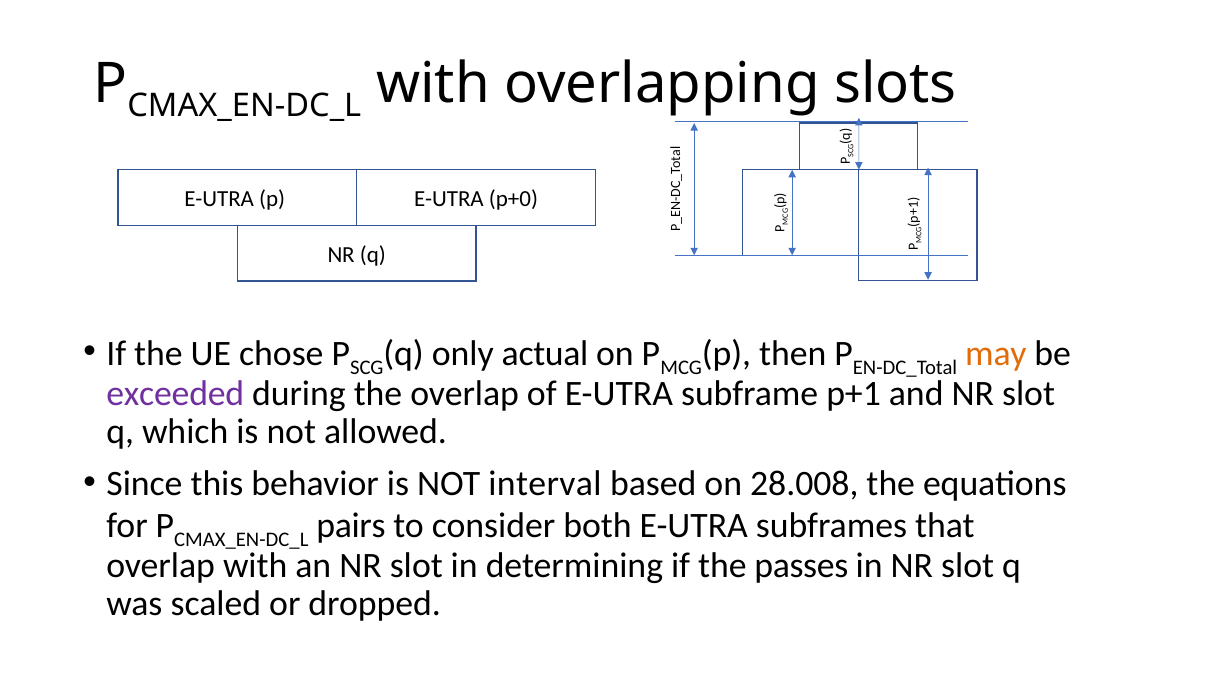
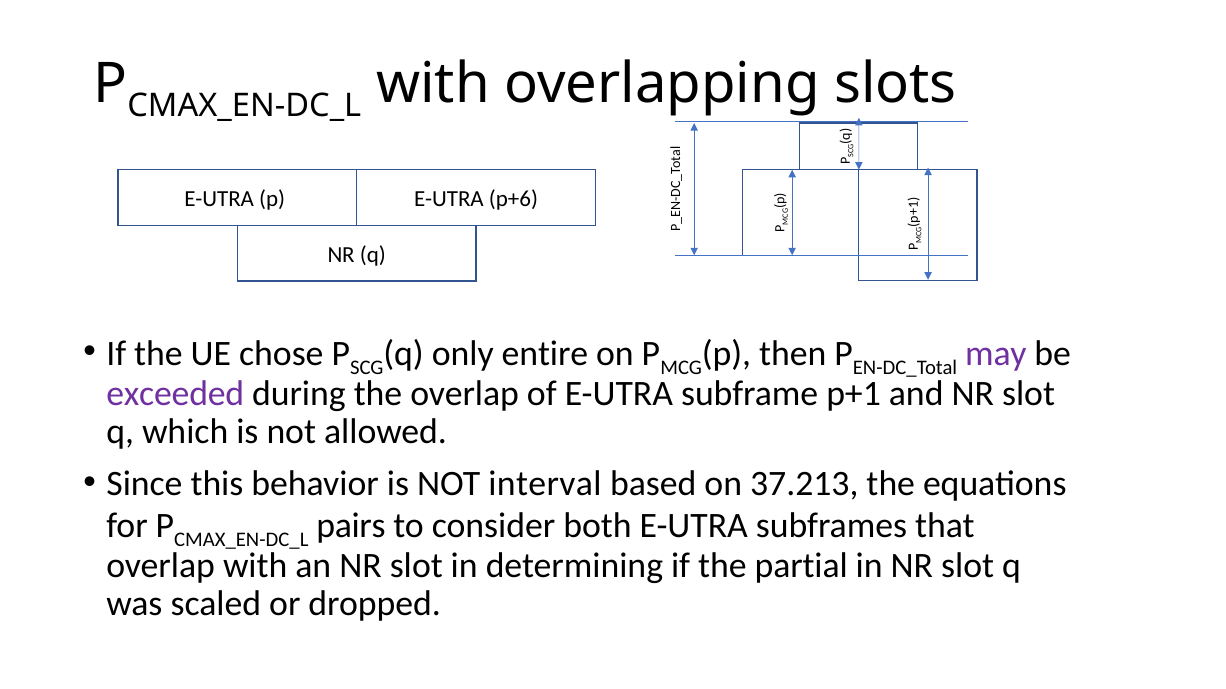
p+0: p+0 -> p+6 (513, 199)
actual: actual -> entire (545, 354)
may colour: orange -> purple (996, 354)
28.008: 28.008 -> 37.213 (804, 484)
passes: passes -> partial (801, 566)
